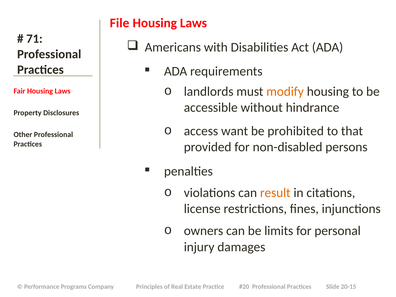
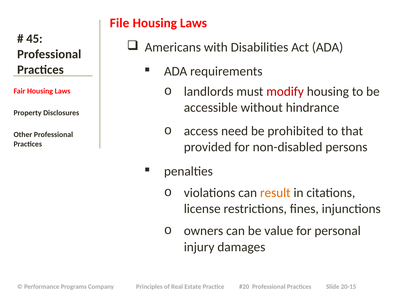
71: 71 -> 45 (34, 39)
modify colour: orange -> red (285, 91)
want: want -> need (235, 131)
limits: limits -> value (279, 231)
